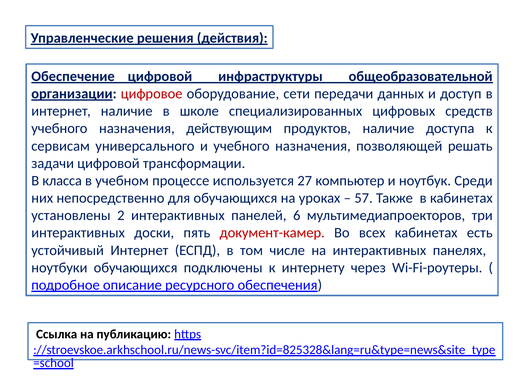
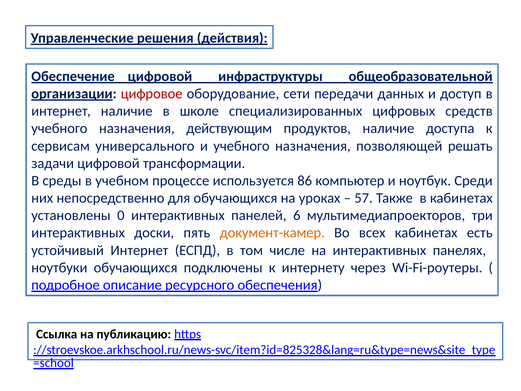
класса: класса -> среды (62, 181)
27: 27 -> 86 (305, 181)
2: 2 -> 0 (121, 215)
документ-камер colour: red -> orange (272, 233)
